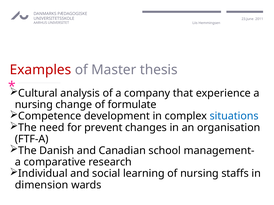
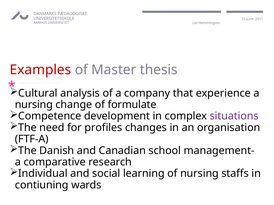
situations colour: blue -> purple (234, 116)
prevent: prevent -> profiles (103, 128)
dimension: dimension -> contiuning (42, 185)
